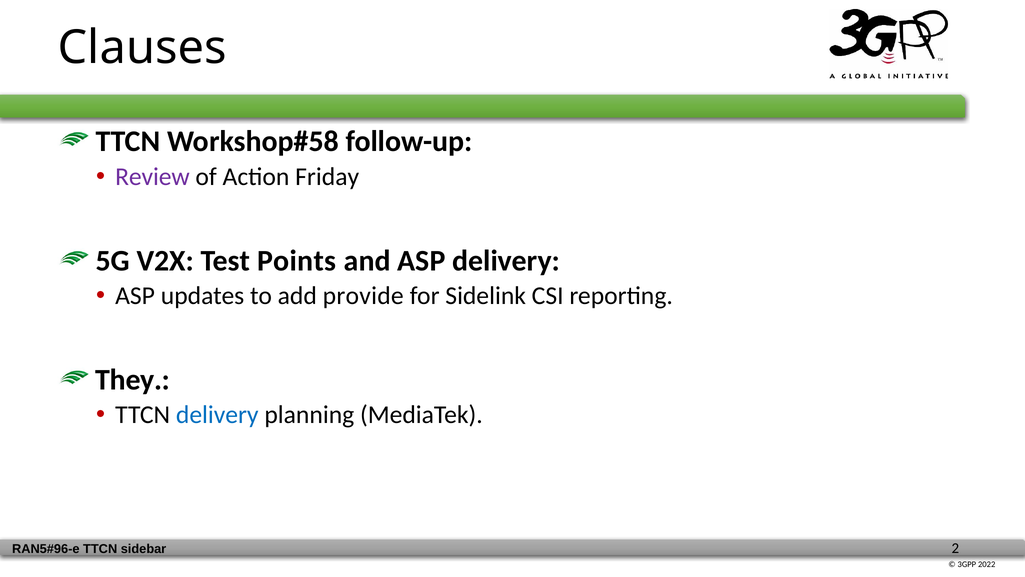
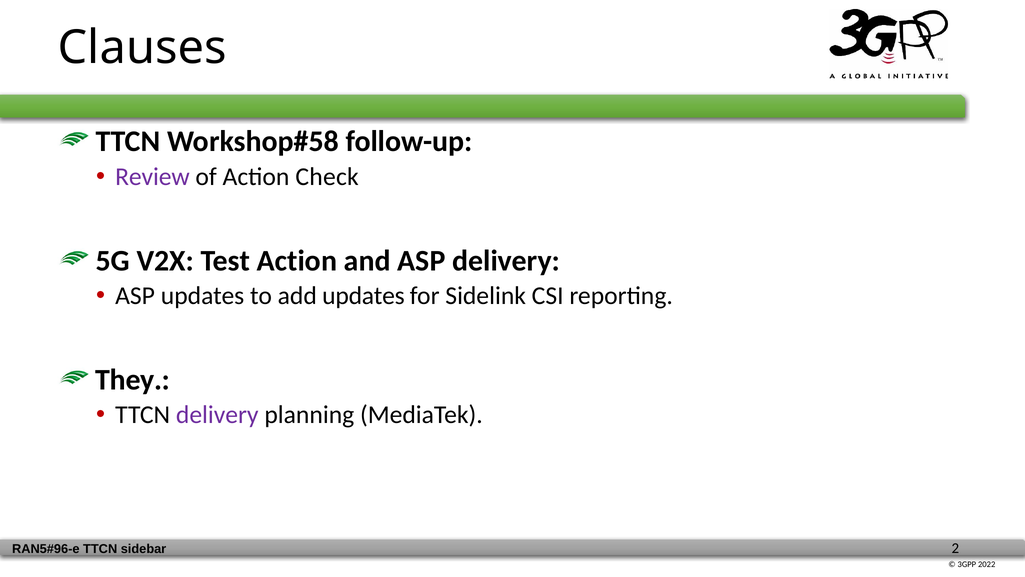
Friday: Friday -> Check (327, 177)
Test Points: Points -> Action (297, 260)
add provide: provide -> updates (363, 296)
delivery colour: blue -> purple (217, 415)
